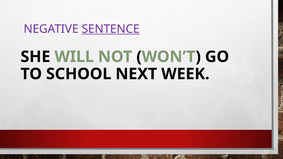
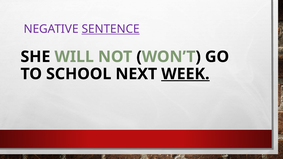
WEEK underline: none -> present (185, 74)
